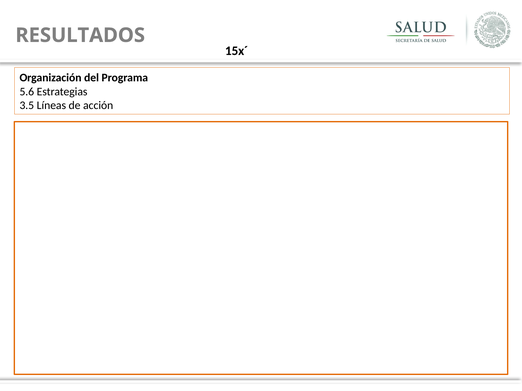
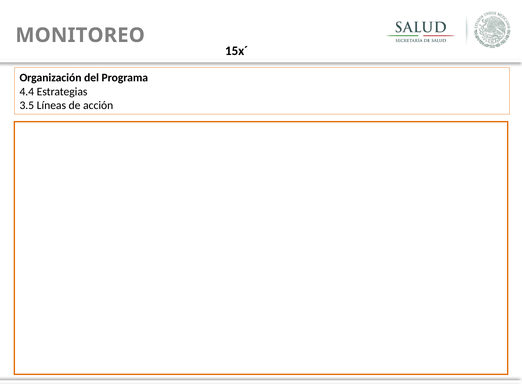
RESULTADOS: RESULTADOS -> MONITOREO (80, 35)
5.6: 5.6 -> 4.4 (27, 92)
